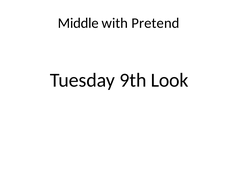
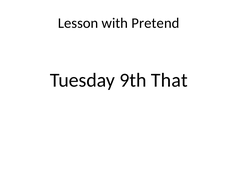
Middle: Middle -> Lesson (78, 23)
Look: Look -> That (169, 80)
